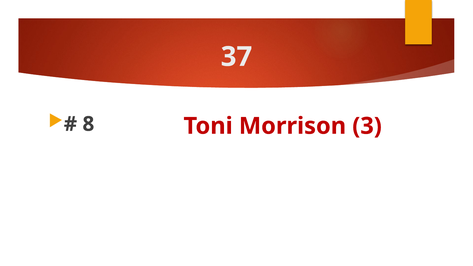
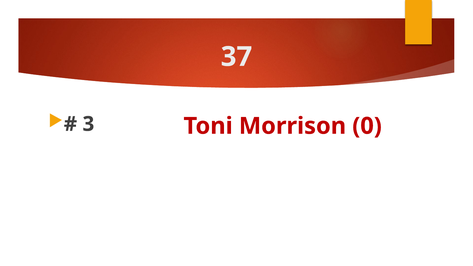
8: 8 -> 3 (88, 124)
3: 3 -> 0 (367, 126)
